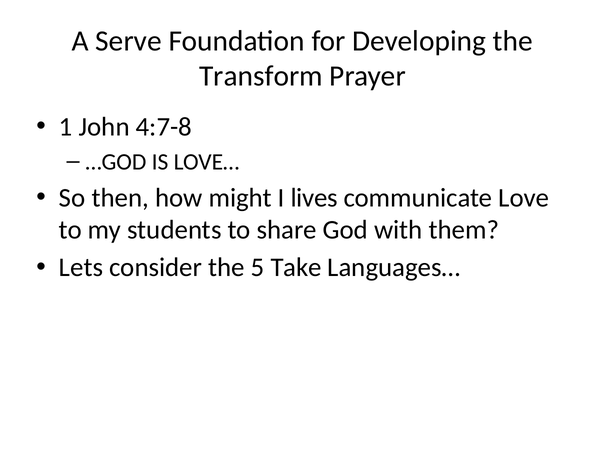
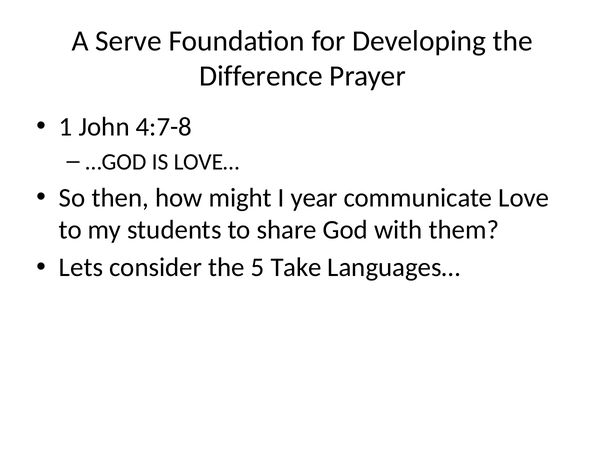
Transform: Transform -> Difference (261, 76)
lives: lives -> year (314, 198)
